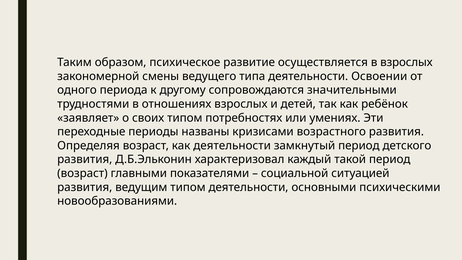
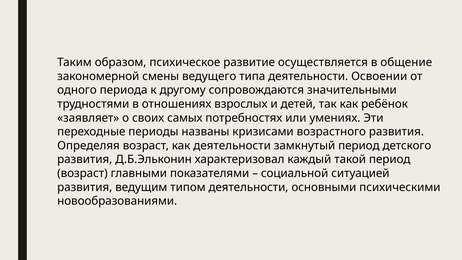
в взрослых: взрослых -> общение (406, 62)
своих типом: типом -> самых (185, 118)
